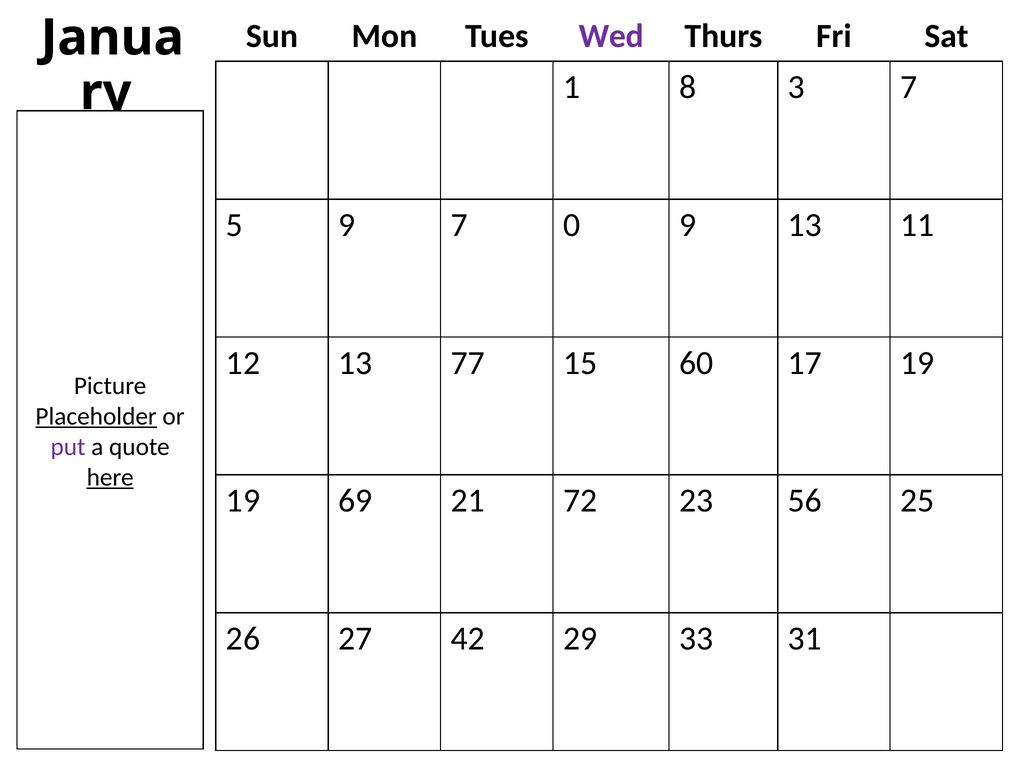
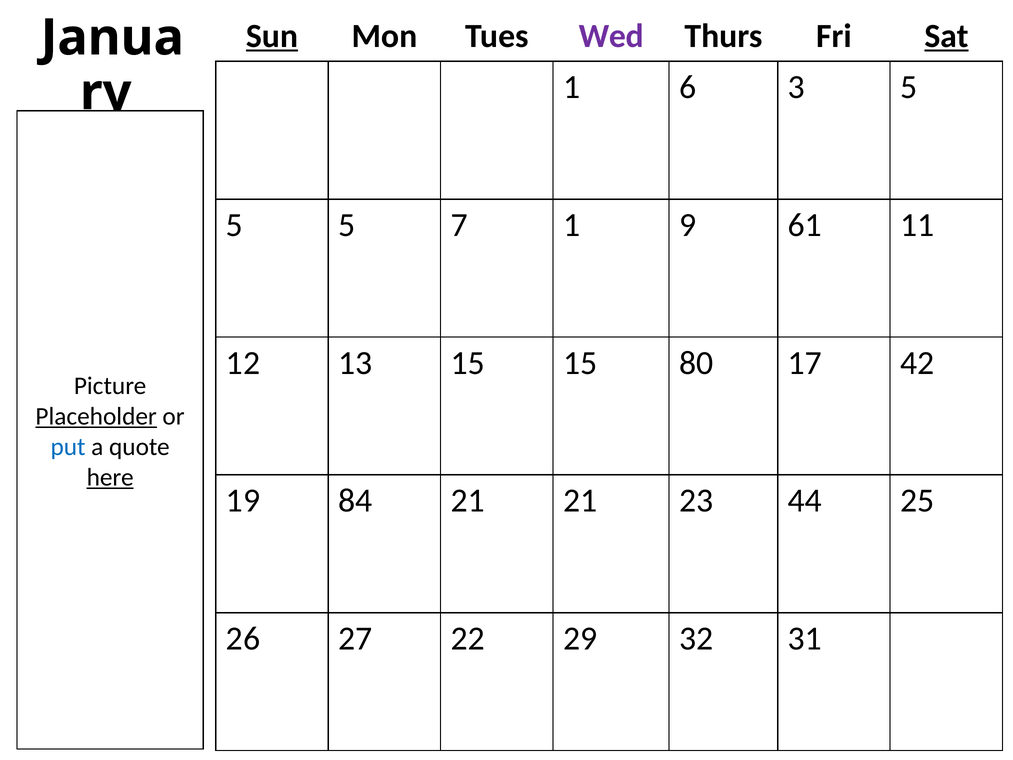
Sun underline: none -> present (272, 36)
Sat underline: none -> present (946, 36)
8: 8 -> 6 (688, 87)
3 7: 7 -> 5 (909, 87)
9: 9 -> 5 (347, 225)
7 0: 0 -> 1 (572, 225)
9 13: 13 -> 61 (805, 225)
13 77: 77 -> 15 (468, 363)
60: 60 -> 80 (696, 363)
17 19: 19 -> 42 (917, 363)
put colour: purple -> blue (68, 447)
69: 69 -> 84 (355, 501)
21 72: 72 -> 21 (580, 501)
56: 56 -> 44 (805, 501)
42: 42 -> 22 (468, 638)
33: 33 -> 32 (696, 638)
